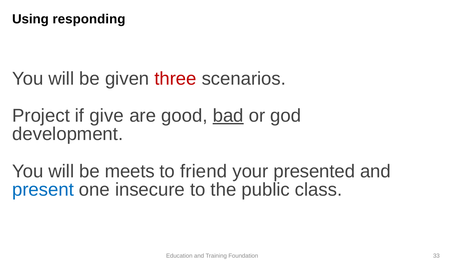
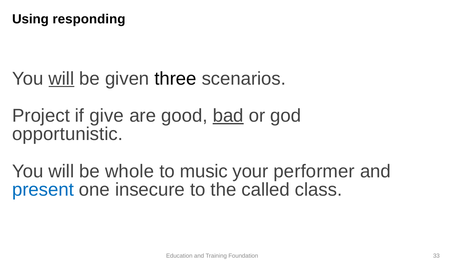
will underline: none -> present (61, 79)
three colour: red -> black (175, 79)
development: development -> opportunistic (68, 134)
meets: meets -> whole (130, 171)
friend: friend -> music (204, 171)
presented: presented -> performer (314, 171)
public: public -> called (266, 190)
